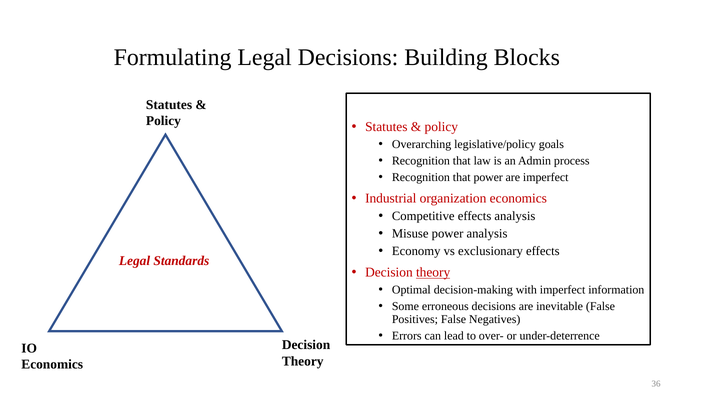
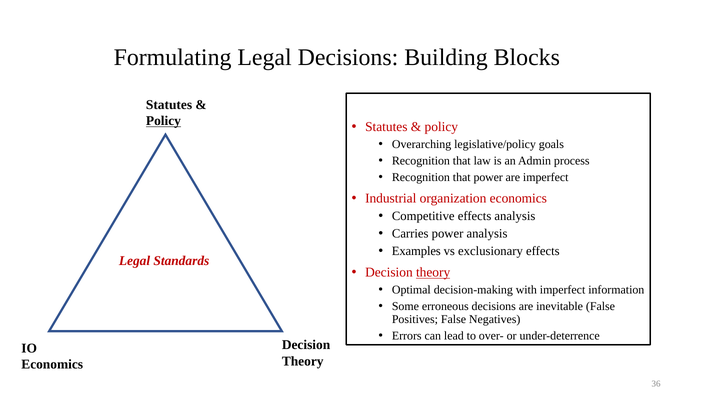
Policy underline: none -> present (163, 121)
Misuse: Misuse -> Carries (410, 234)
Economy: Economy -> Examples (416, 251)
